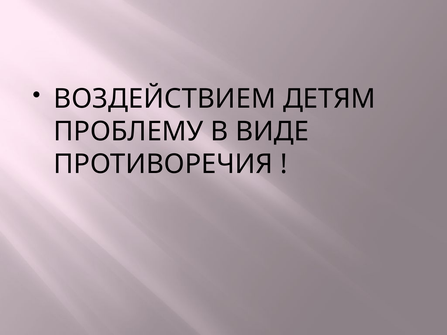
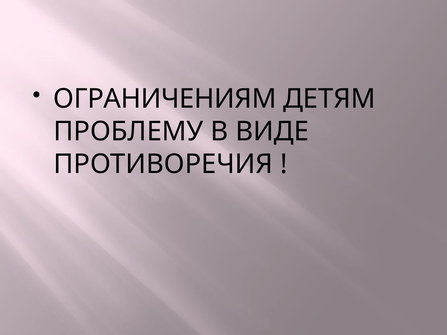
ВОЗДЕЙСТВИЕМ: ВОЗДЕЙСТВИЕМ -> ОГРАНИЧЕНИЯМ (165, 99)
